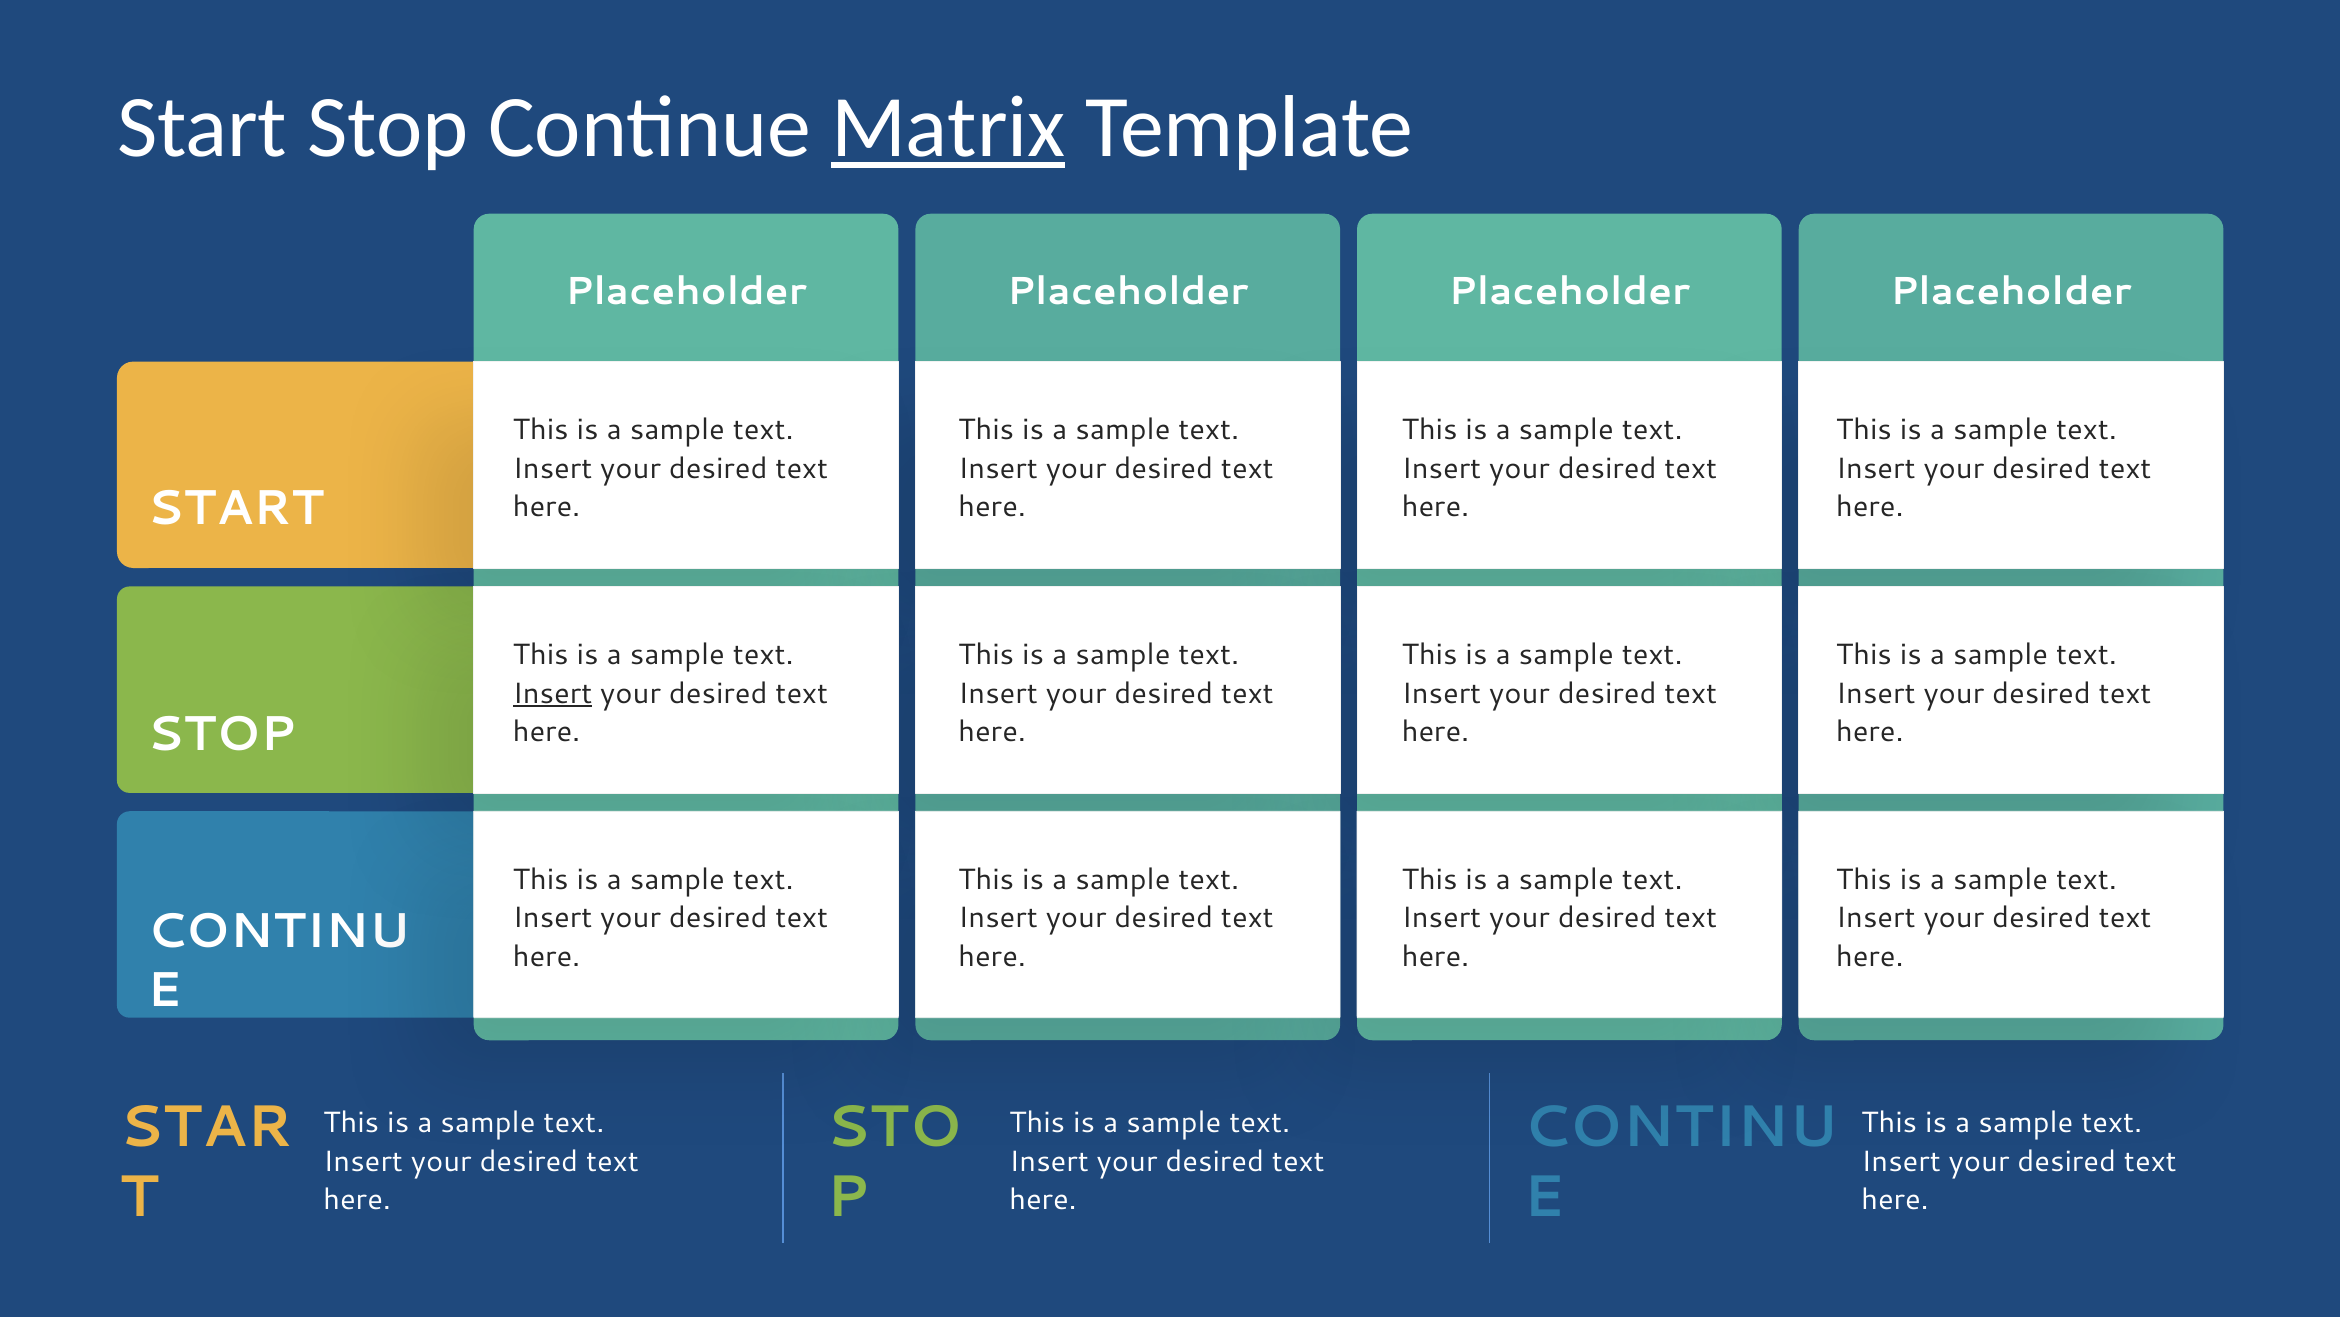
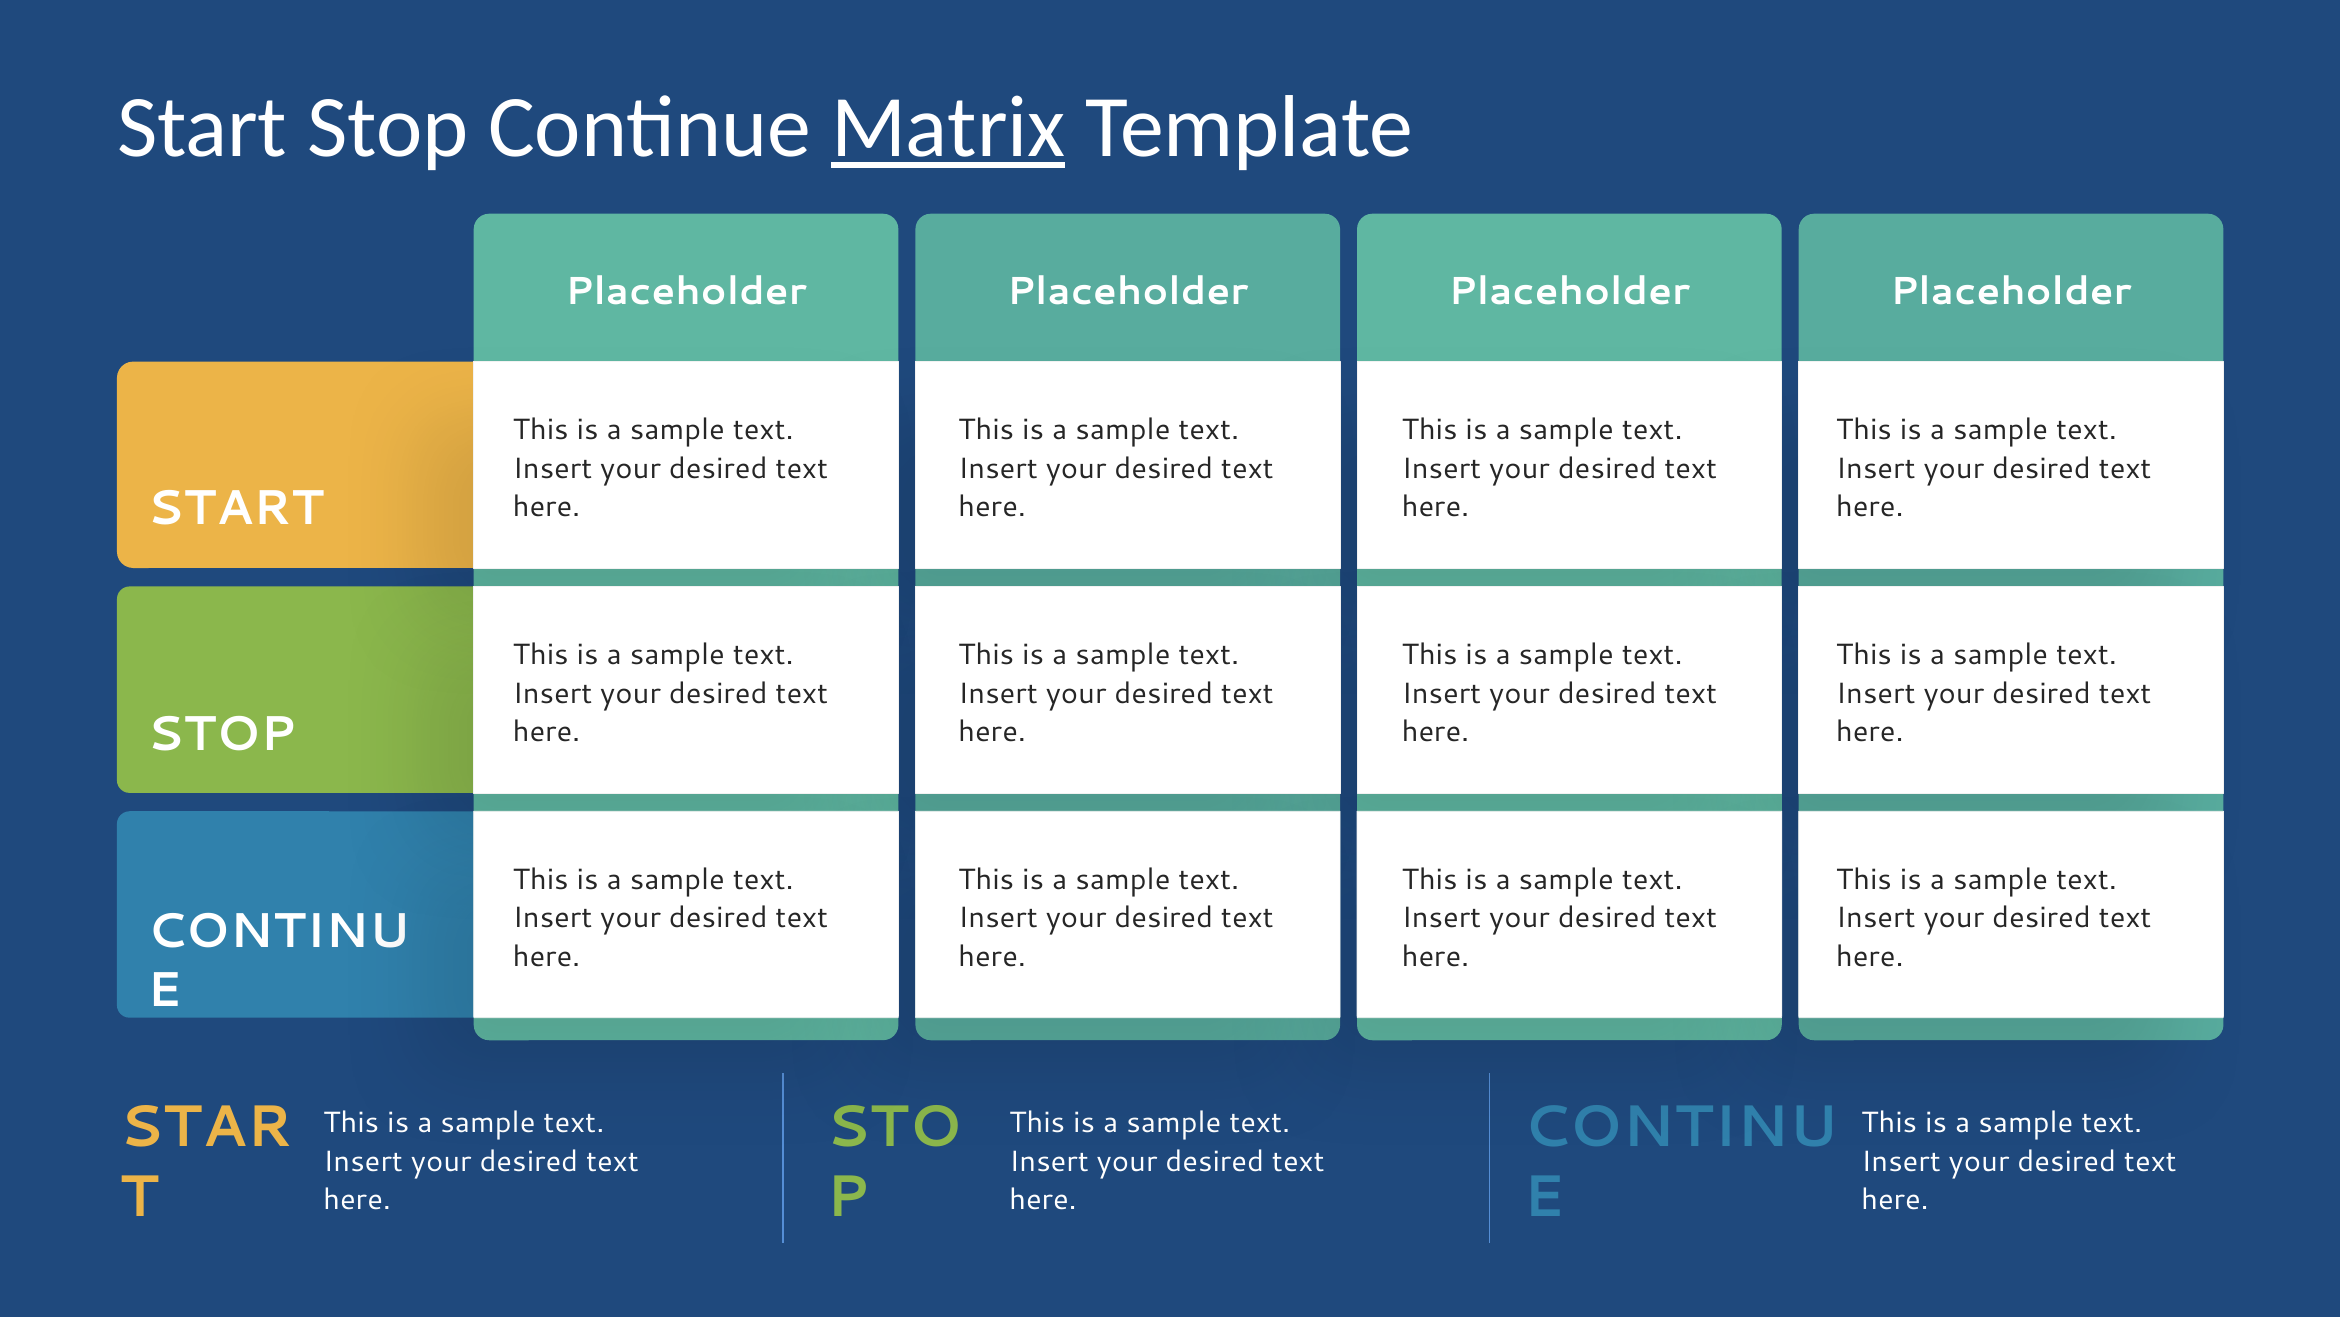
Insert underline: present -> none (552, 693)
